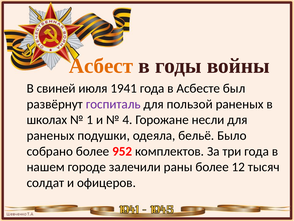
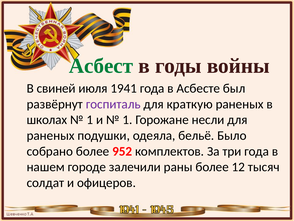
Асбест colour: orange -> green (101, 66)
пользой: пользой -> краткую (190, 104)
4: 4 -> 1 (127, 120)
